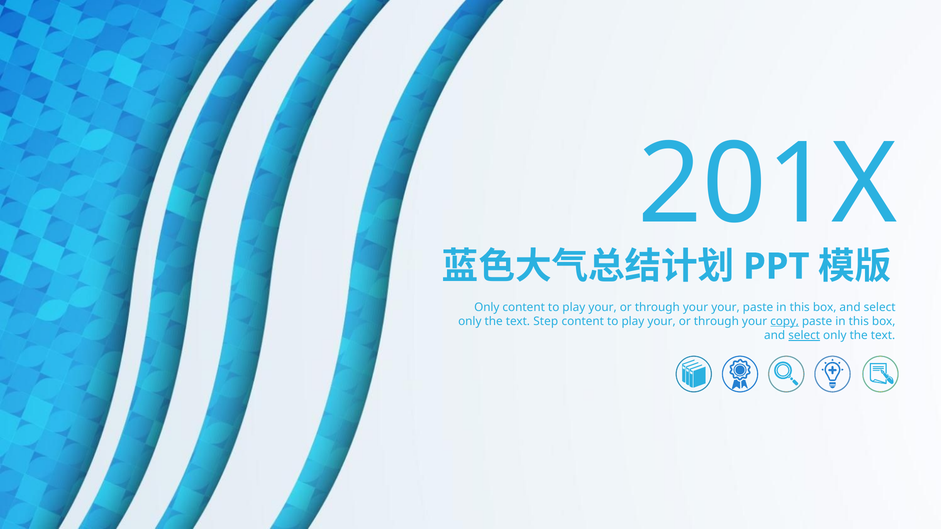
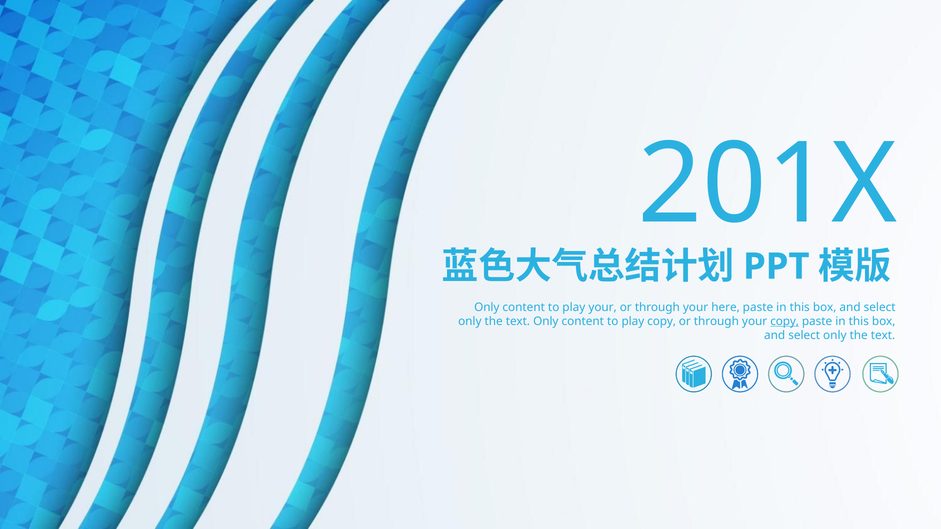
your your: your -> here (726, 307)
text Step: Step -> Only (546, 322)
your: your -> copy (662, 322)
select underline: present -> none (804, 336)
